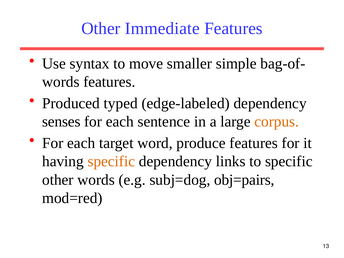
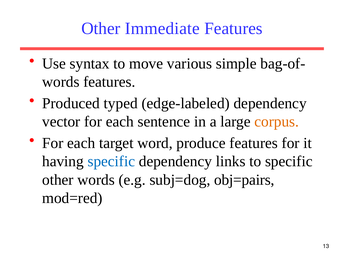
smaller: smaller -> various (189, 64)
senses: senses -> vector (61, 122)
specific colour: orange -> blue (111, 161)
